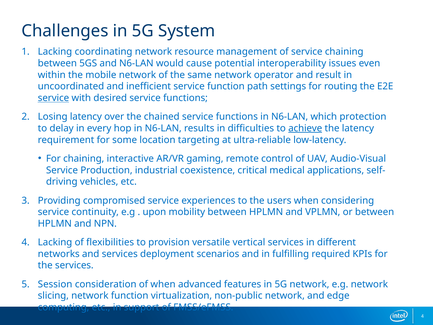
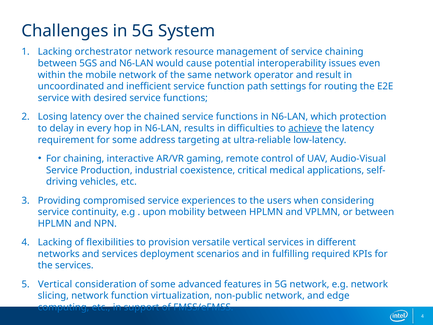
coordinating: coordinating -> orchestrator (103, 52)
service underline: present -> none (53, 98)
location: location -> address (157, 140)
Session: Session -> Vertical (55, 284)
of when: when -> some (163, 284)
